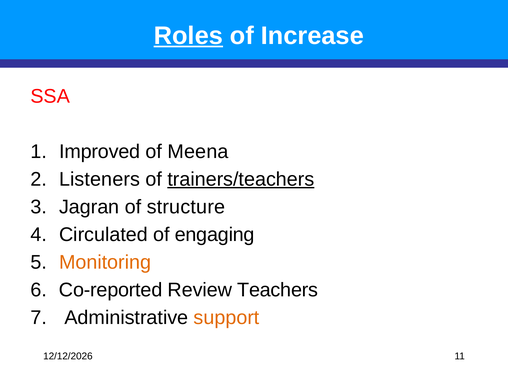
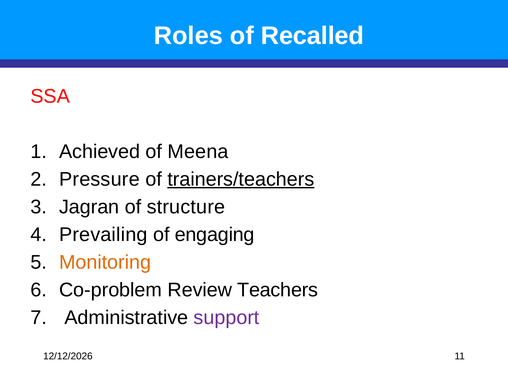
Roles underline: present -> none (188, 36)
Increase: Increase -> Recalled (312, 36)
Improved: Improved -> Achieved (100, 152)
Listeners: Listeners -> Pressure (99, 179)
Circulated: Circulated -> Prevailing (103, 235)
Co-reported: Co-reported -> Co-problem (111, 290)
support colour: orange -> purple (227, 318)
